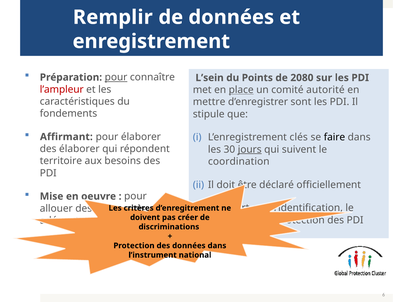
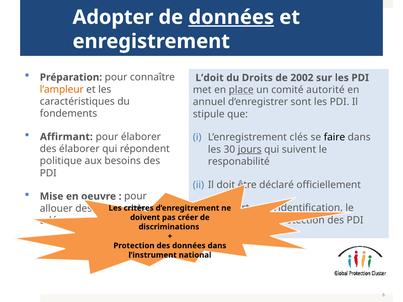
Remplir: Remplir -> Adopter (113, 17)
données underline: none -> present (231, 17)
pour underline: present -> none (116, 77)
L’sein: L’sein -> L’doit (210, 78)
Points: Points -> Droits (257, 78)
2080: 2080 -> 2002 (302, 78)
l’ampleur colour: red -> orange (62, 89)
mettre: mettre -> annuel (209, 102)
territoire: territoire -> politique (61, 161)
coordination: coordination -> responabilité (239, 162)
